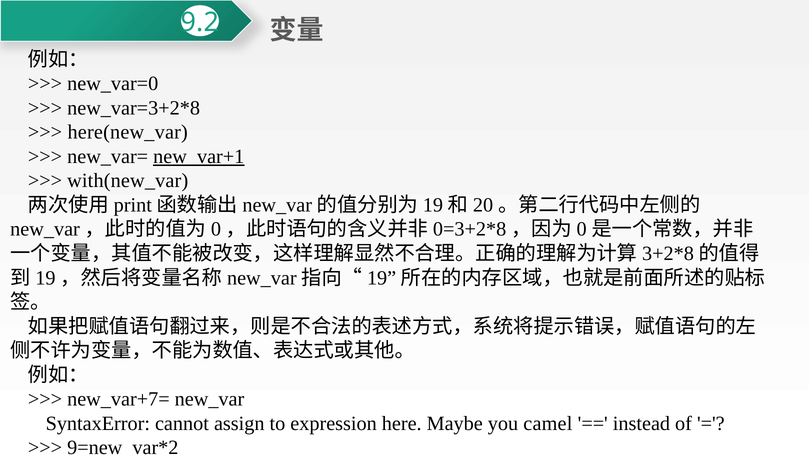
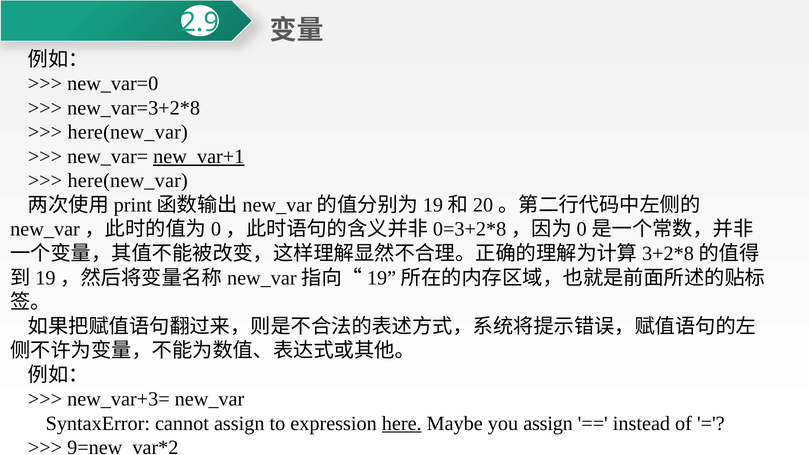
9.2: 9.2 -> 2.9 (200, 23)
with(new_var: with(new_var -> here(new_var (128, 181)
new_var+7=: new_var+7= -> new_var+3= (118, 399)
here underline: none -> present (402, 423)
you camel: camel -> assign (548, 423)
